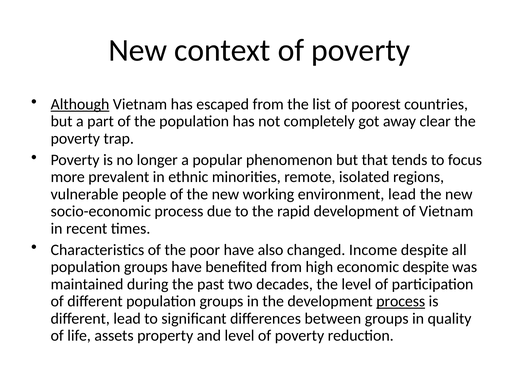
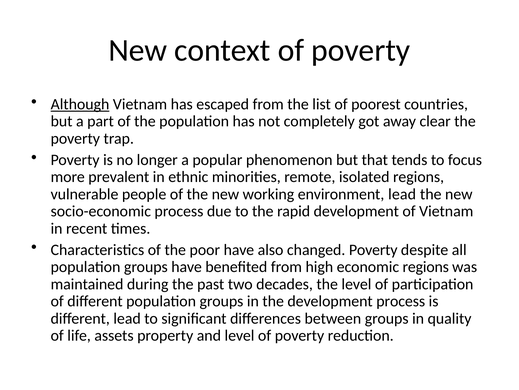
changed Income: Income -> Poverty (373, 249)
economic despite: despite -> regions (426, 266)
process underline: present -> none (401, 301)
